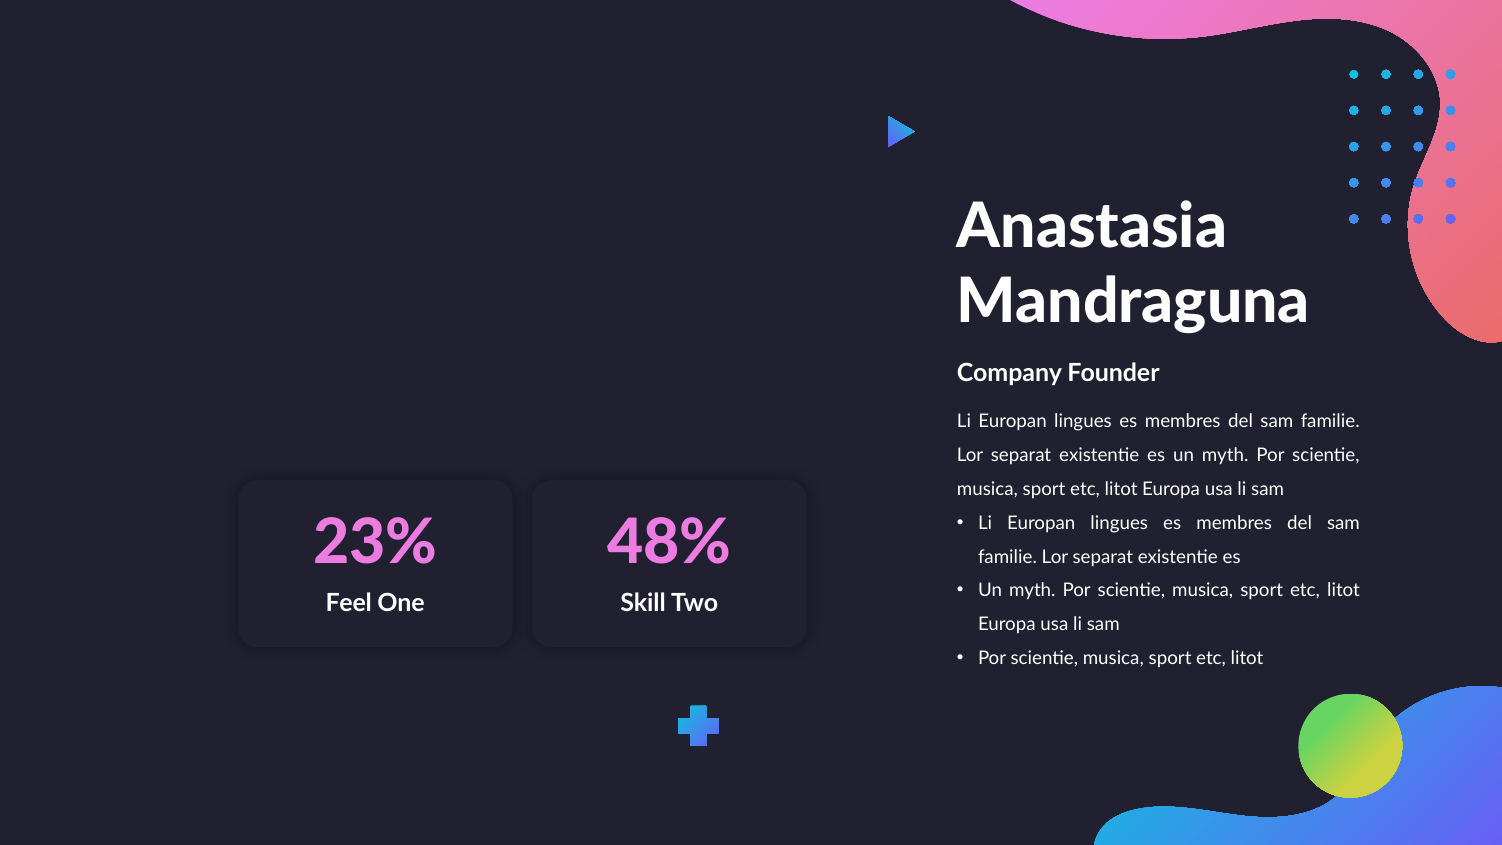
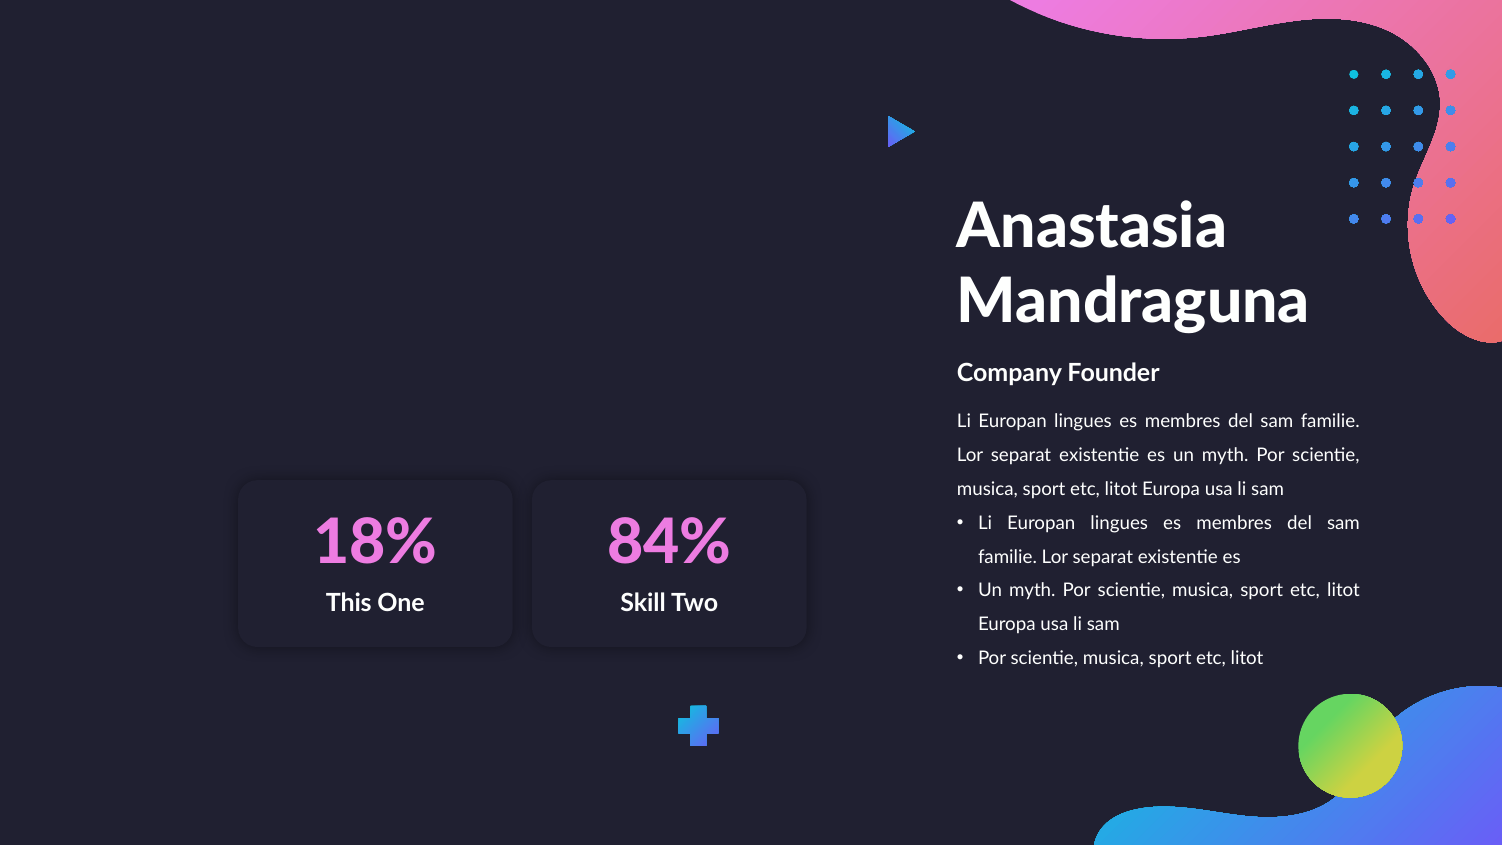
23%: 23% -> 18% (376, 543)
48%: 48% -> 84% (669, 543)
Feel: Feel -> This (349, 604)
